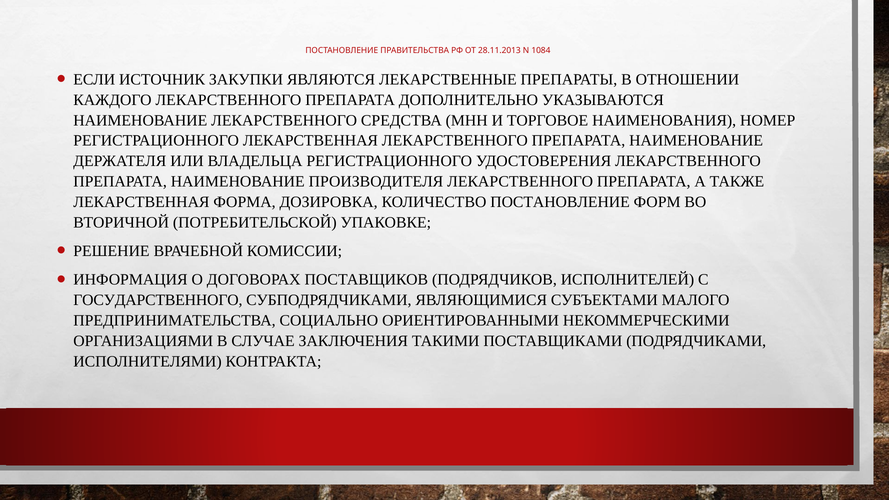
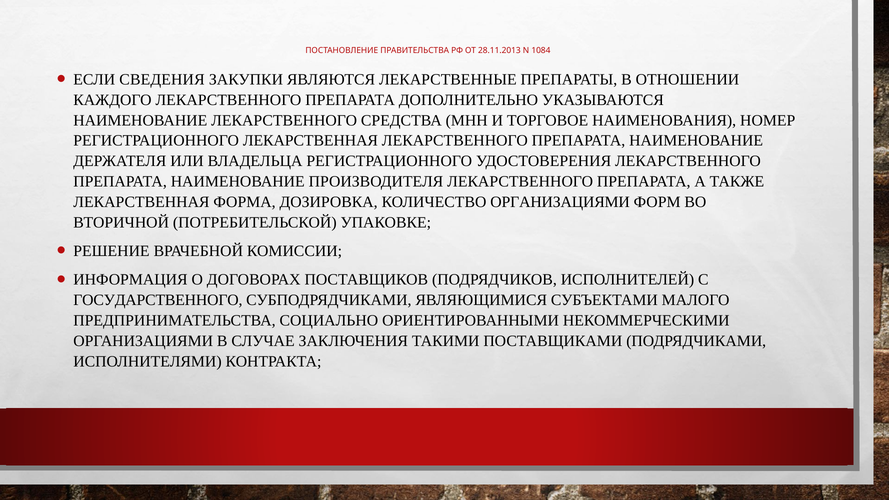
ИСТОЧНИК: ИСТОЧНИК -> СВЕДЕНИЯ (162, 80)
КОЛИЧЕСТВО ПОСТАНОВЛЕНИЕ: ПОСТАНОВЛЕНИЕ -> ОРГАНИЗАЦИЯМИ (560, 202)
